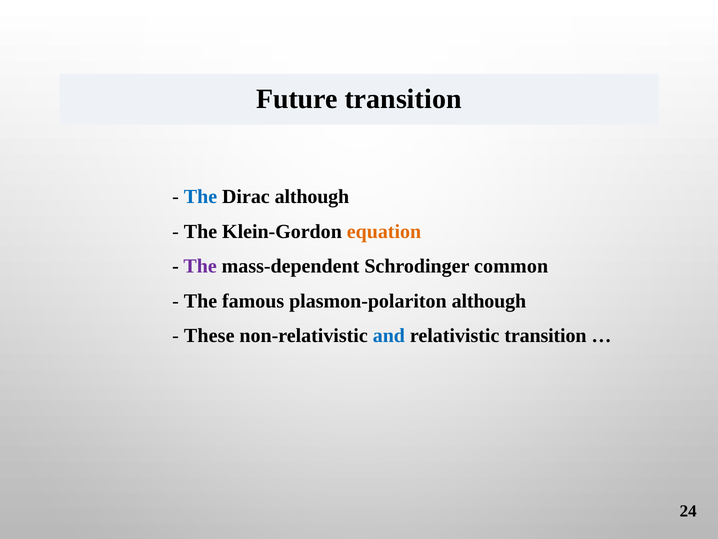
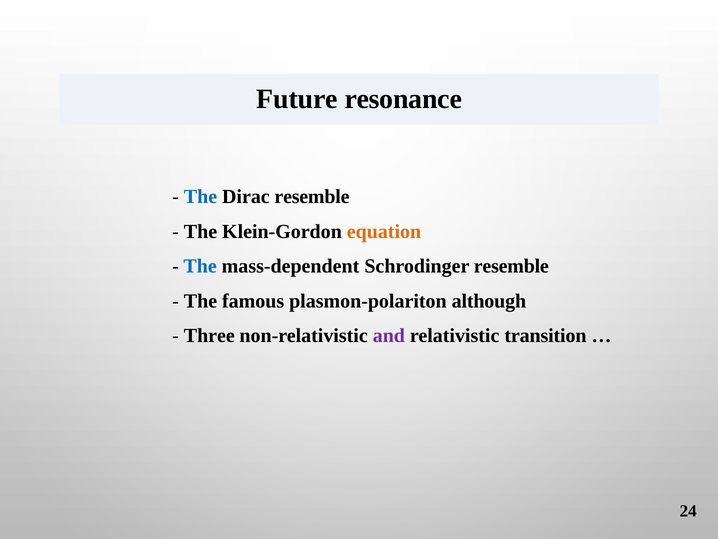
Future transition: transition -> resonance (403, 99)
Dirac although: although -> resemble (312, 197)
The colour: purple -> blue (200, 266)
Schrodinger common: common -> resemble (511, 266)
These: These -> Three (209, 335)
and colour: blue -> purple (389, 335)
